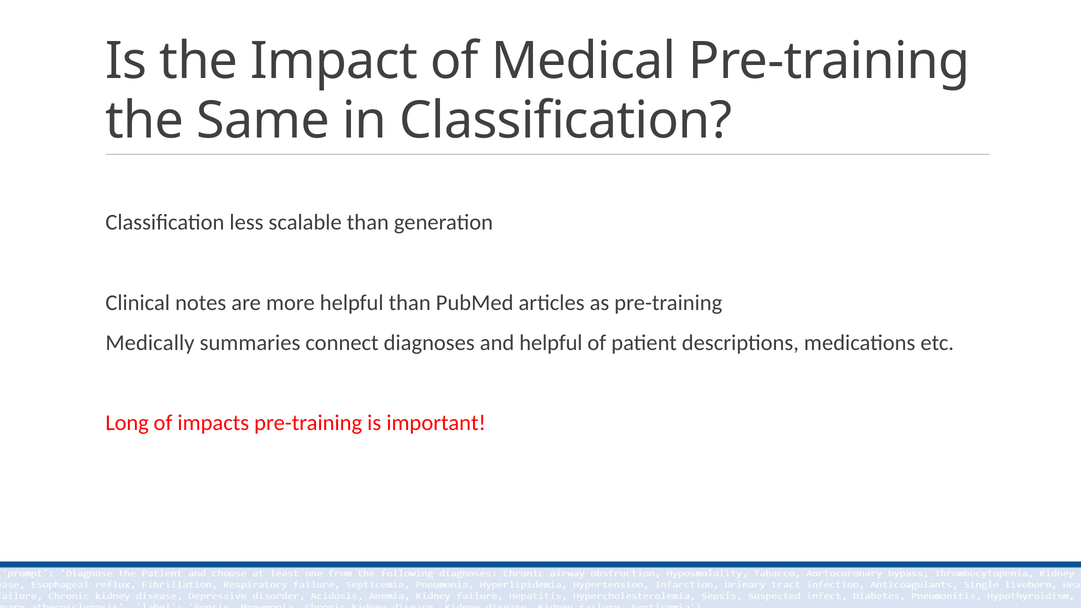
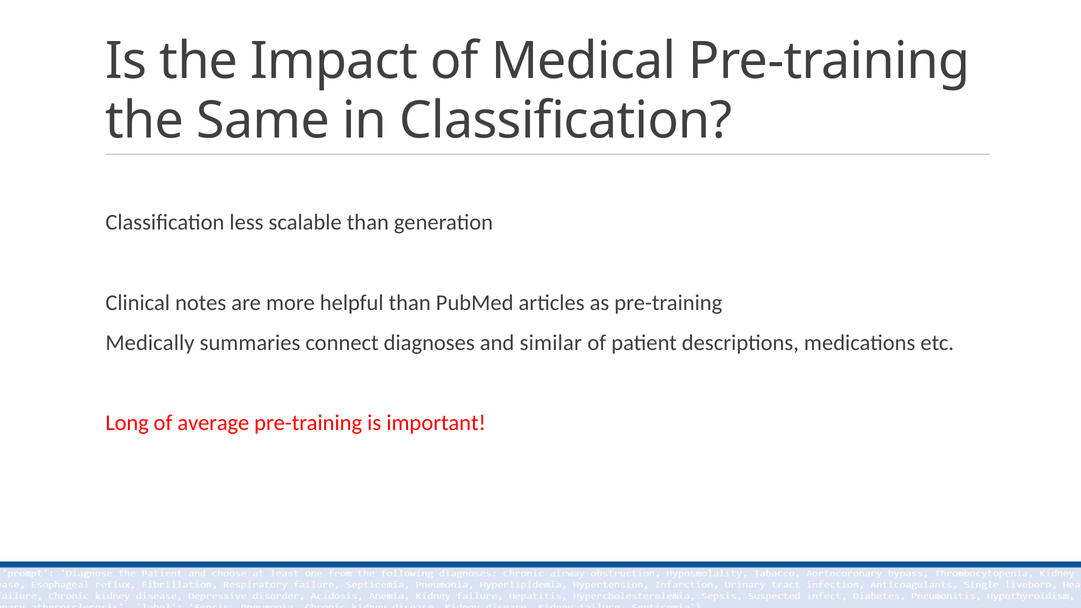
and helpful: helpful -> similar (551, 343)
impacts: impacts -> average (213, 423)
